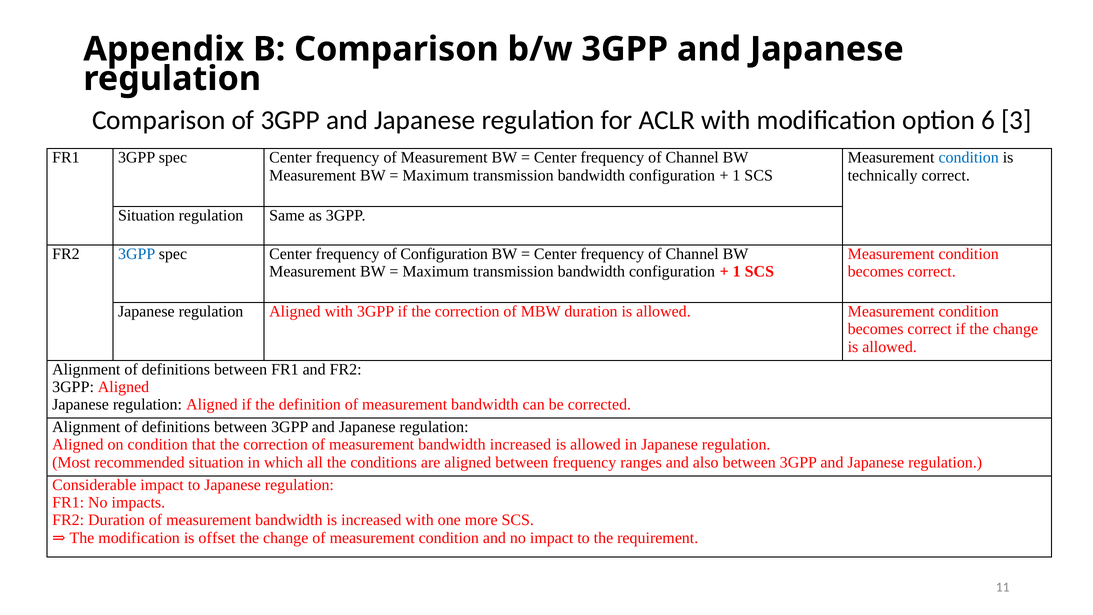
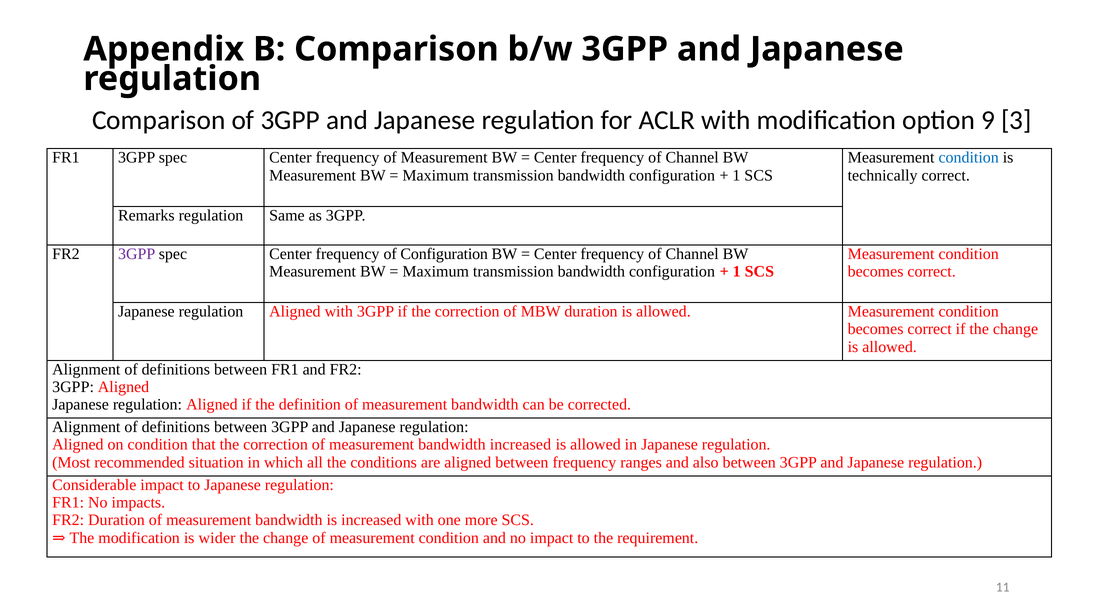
6: 6 -> 9 (988, 120)
Situation: Situation -> Remarks (146, 215)
3GPP colour: blue -> purple (137, 254)
offset: offset -> wider (217, 538)
